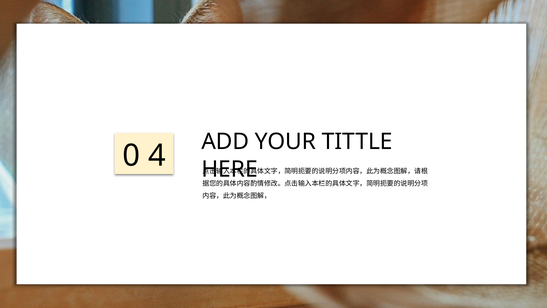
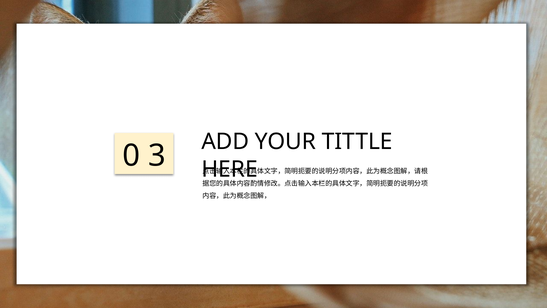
4: 4 -> 3 (157, 155)
